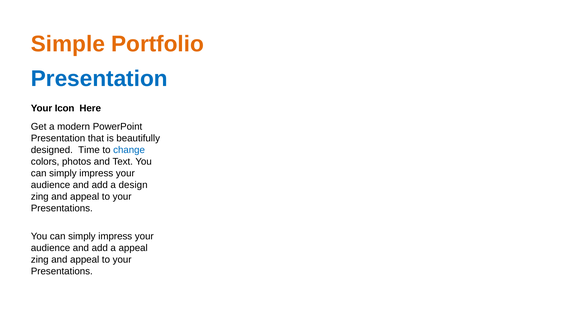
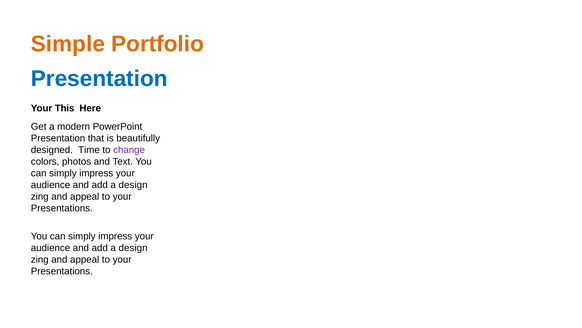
Icon: Icon -> This (65, 108)
change colour: blue -> purple (129, 150)
appeal: appeal -> design (133, 248)
